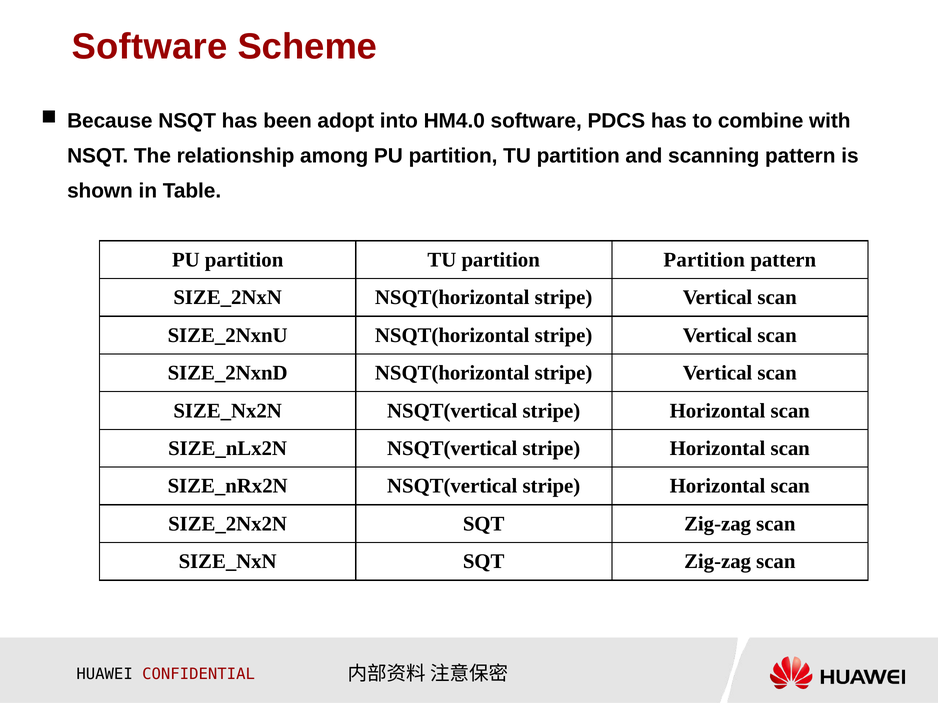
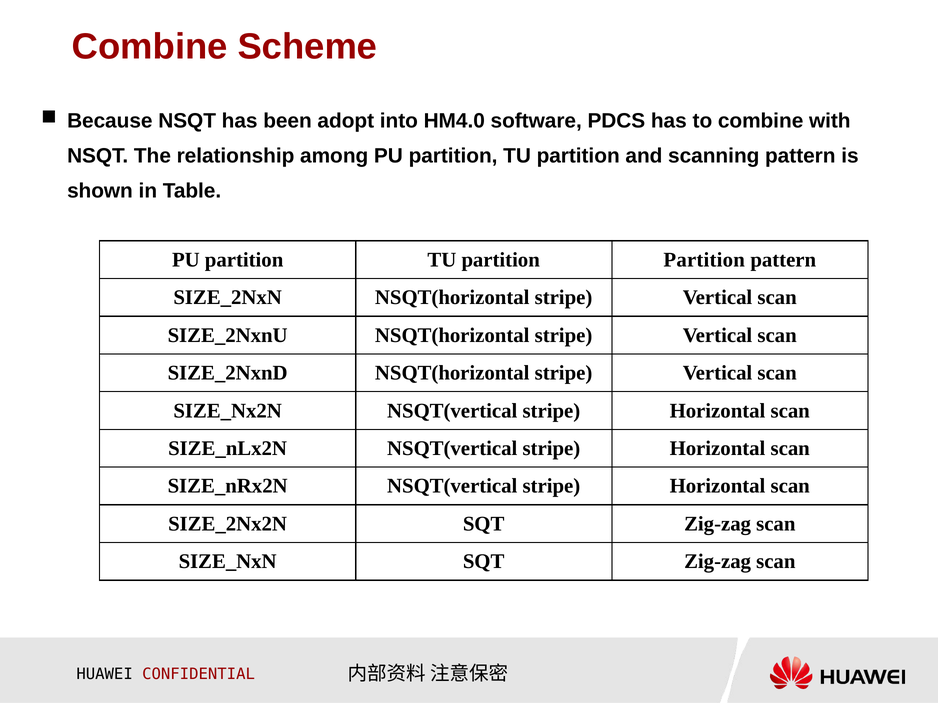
Software: Software -> Combine (150, 47)
